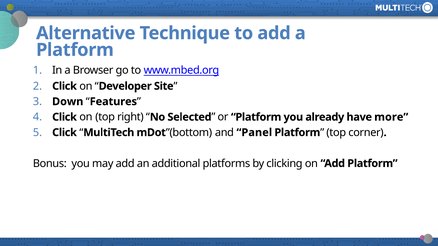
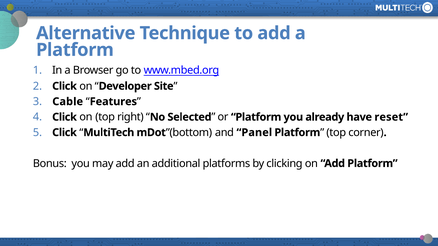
Down: Down -> Cable (68, 102)
more: more -> reset (391, 117)
